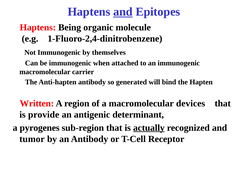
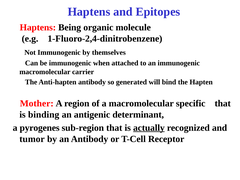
and underline: present -> none (123, 12)
Written: Written -> Mother (37, 103)
devices: devices -> specific (191, 103)
provide: provide -> binding (44, 115)
